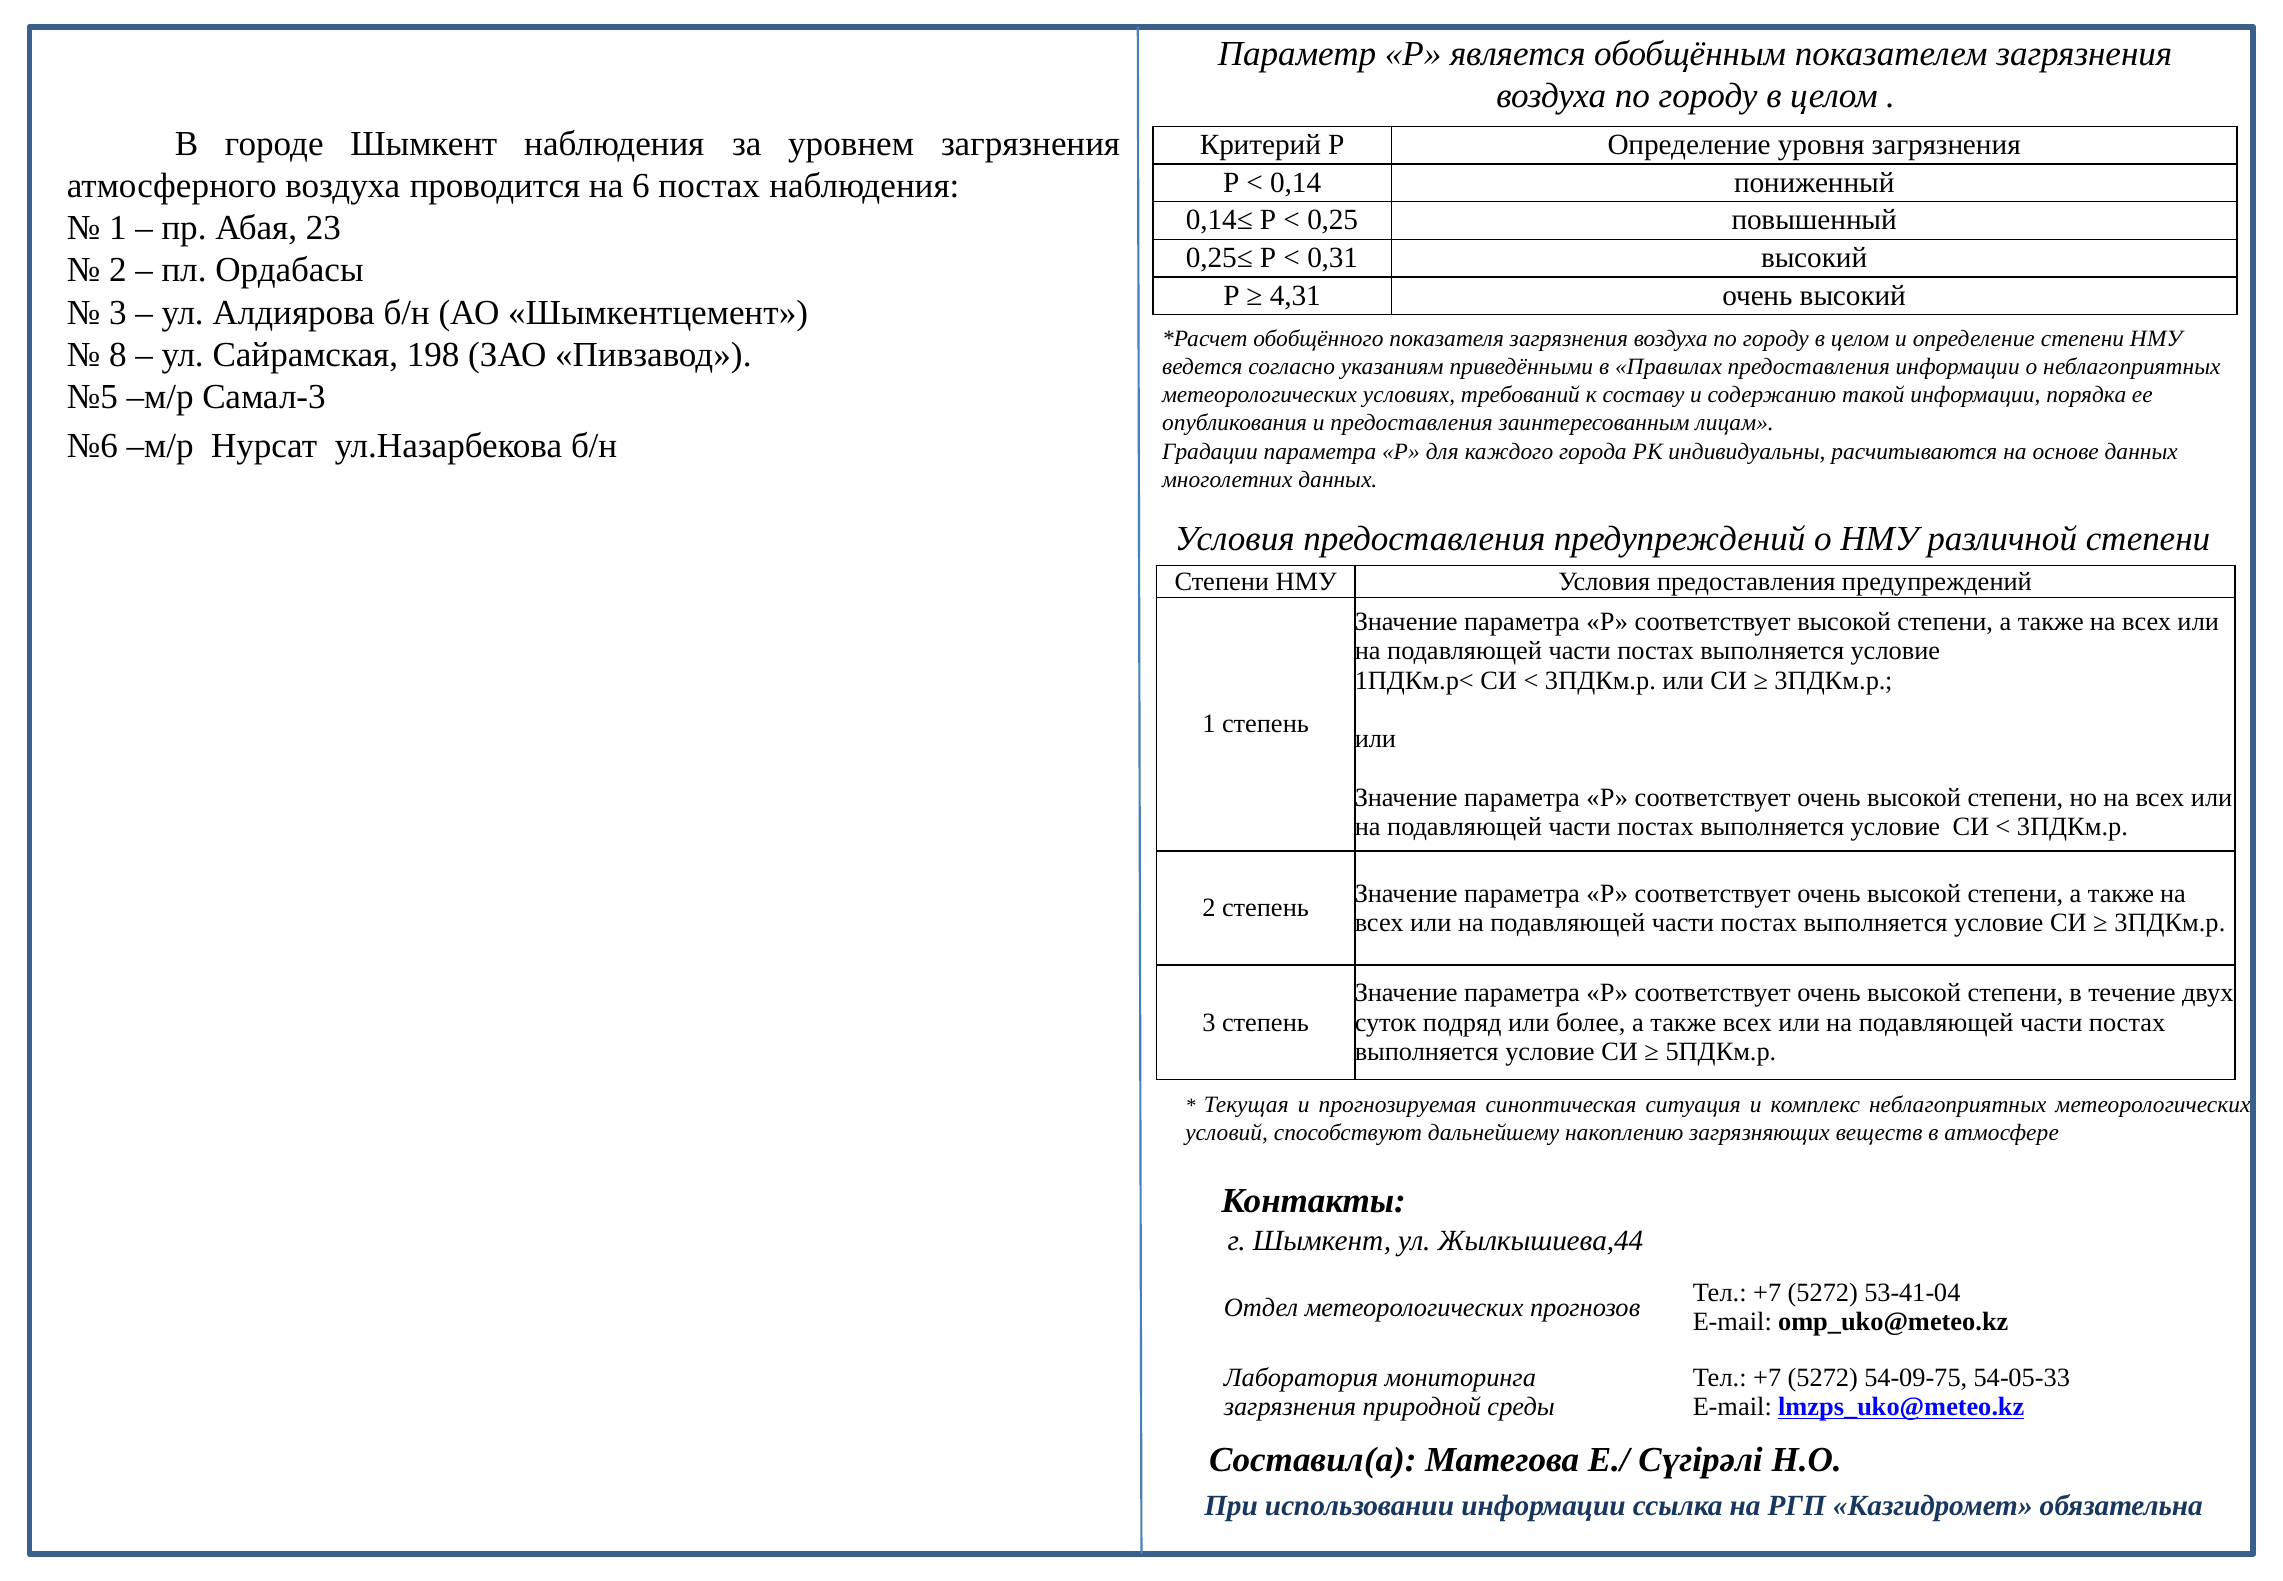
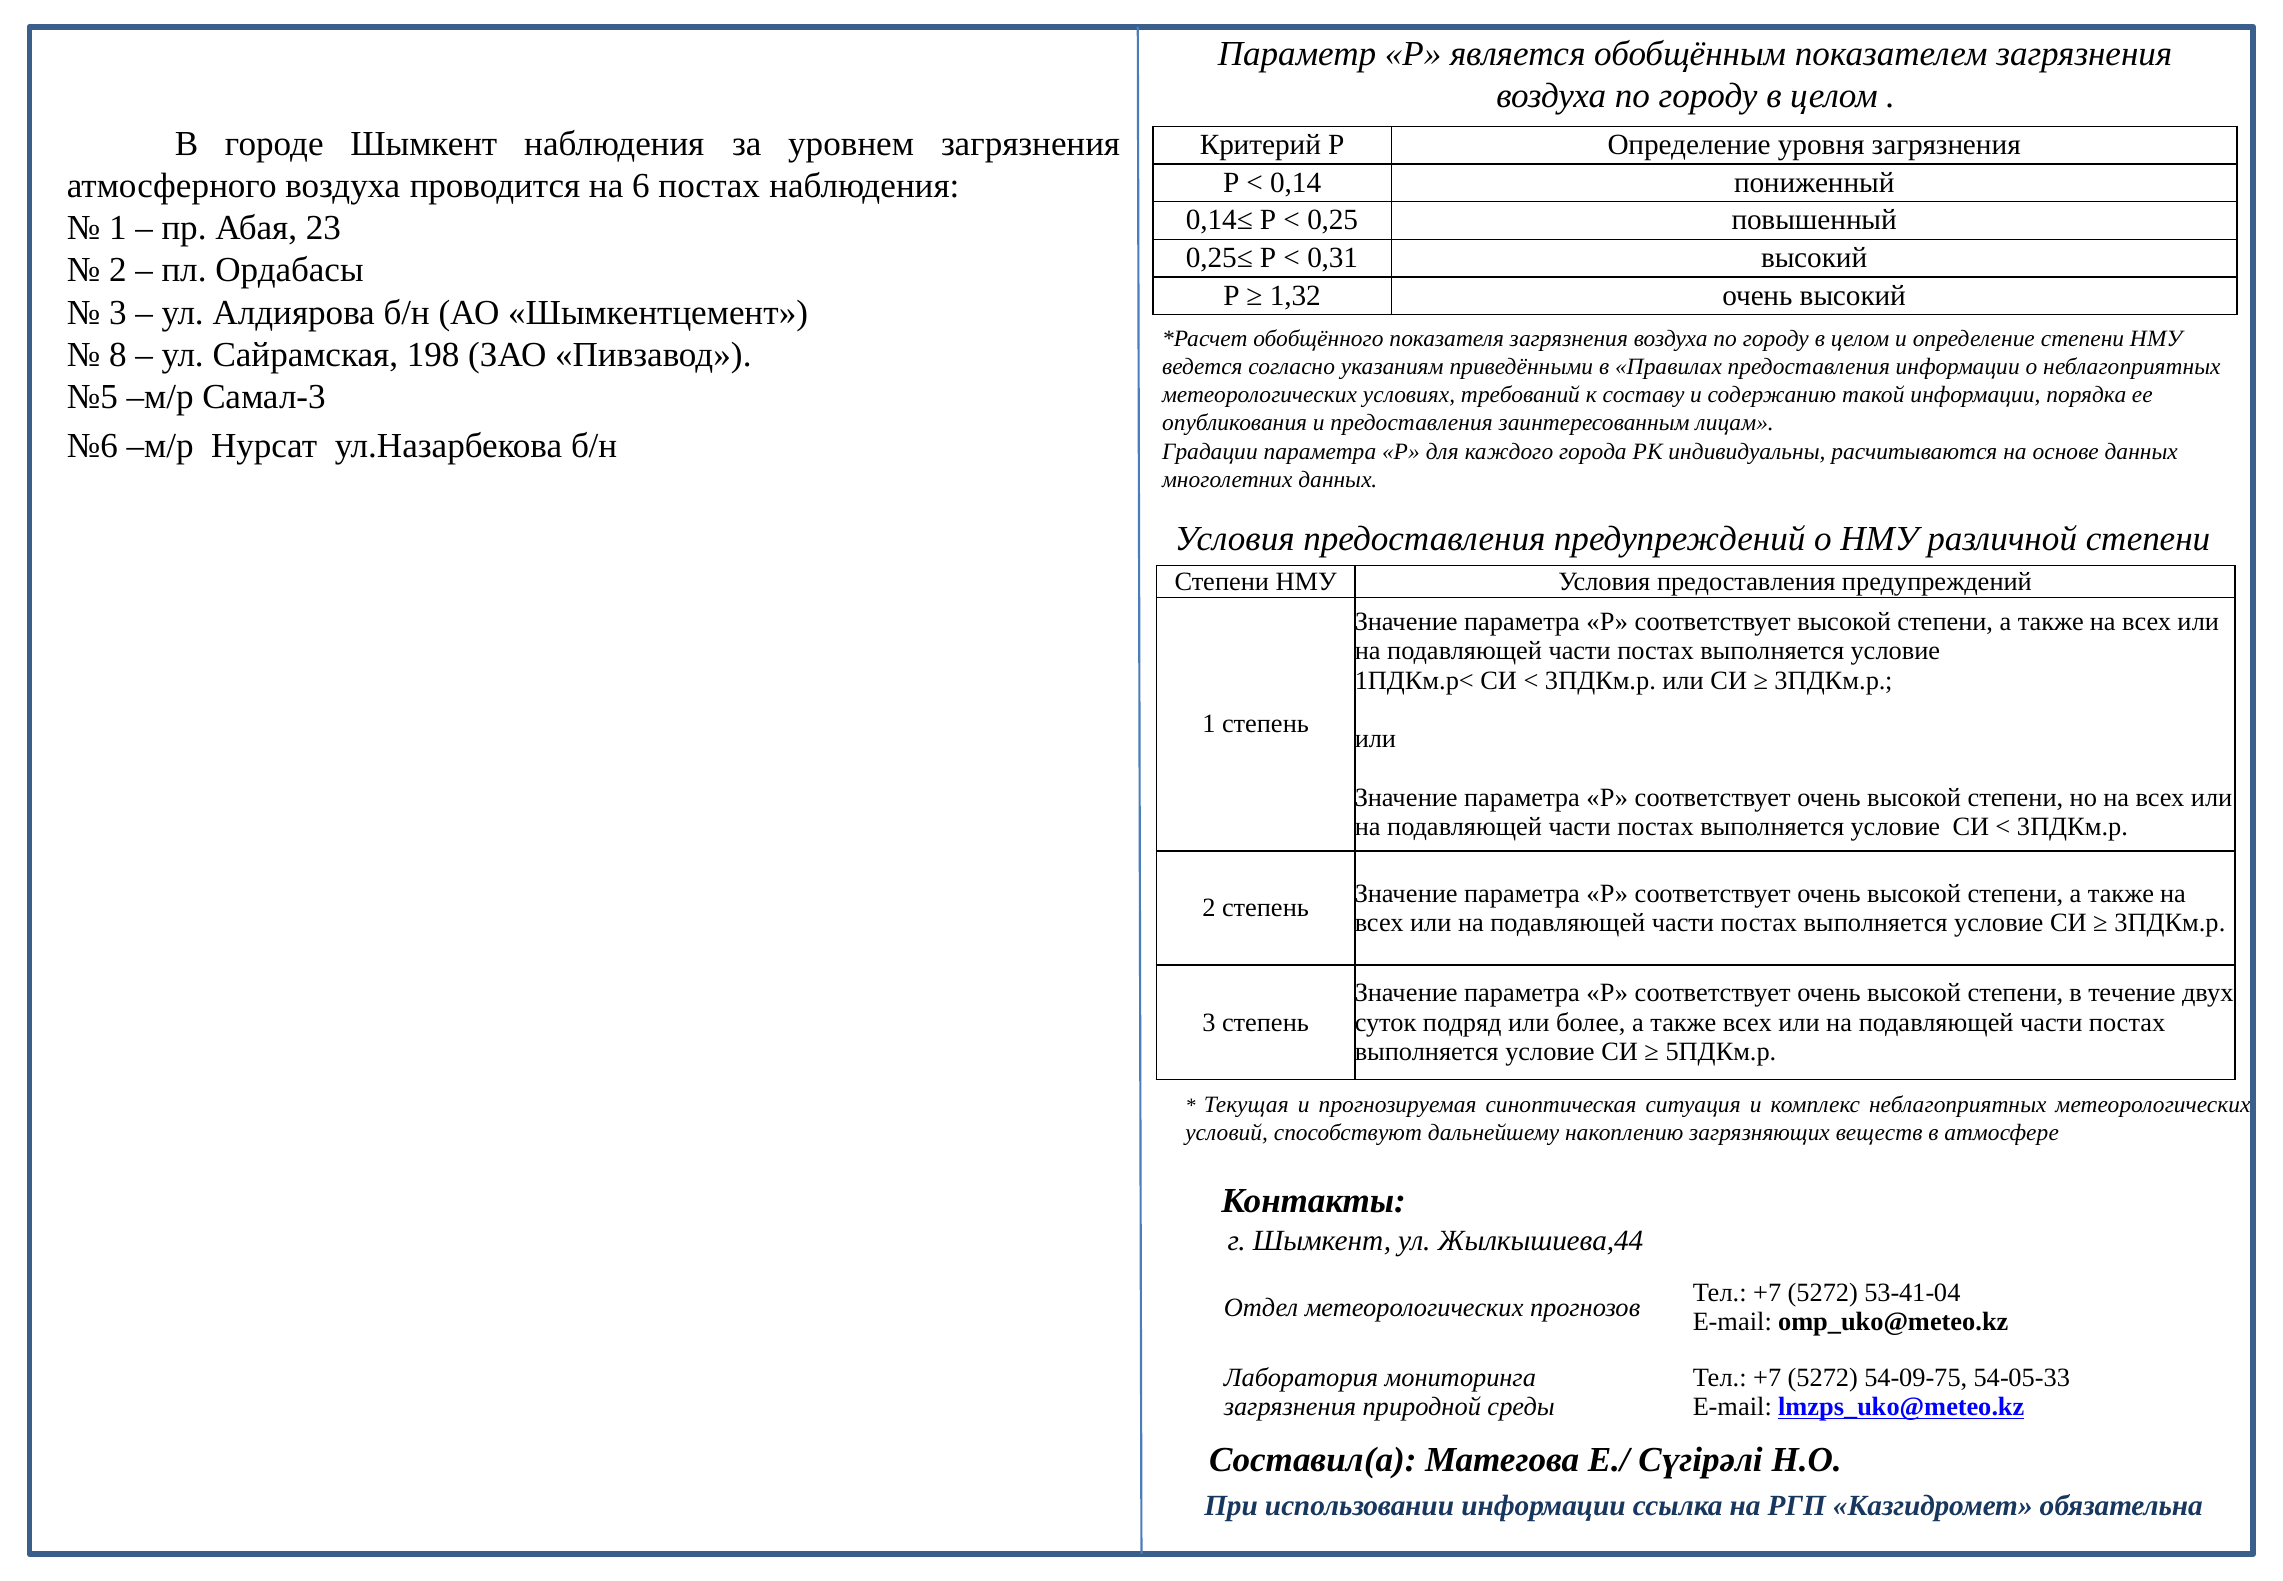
4,31: 4,31 -> 1,32 (1295, 296)
